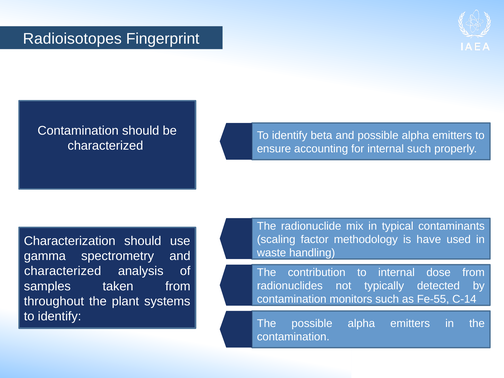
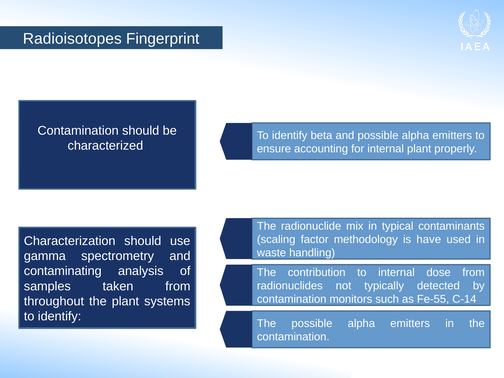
internal such: such -> plant (419, 149)
characterized: characterized -> contaminating (63, 271)
